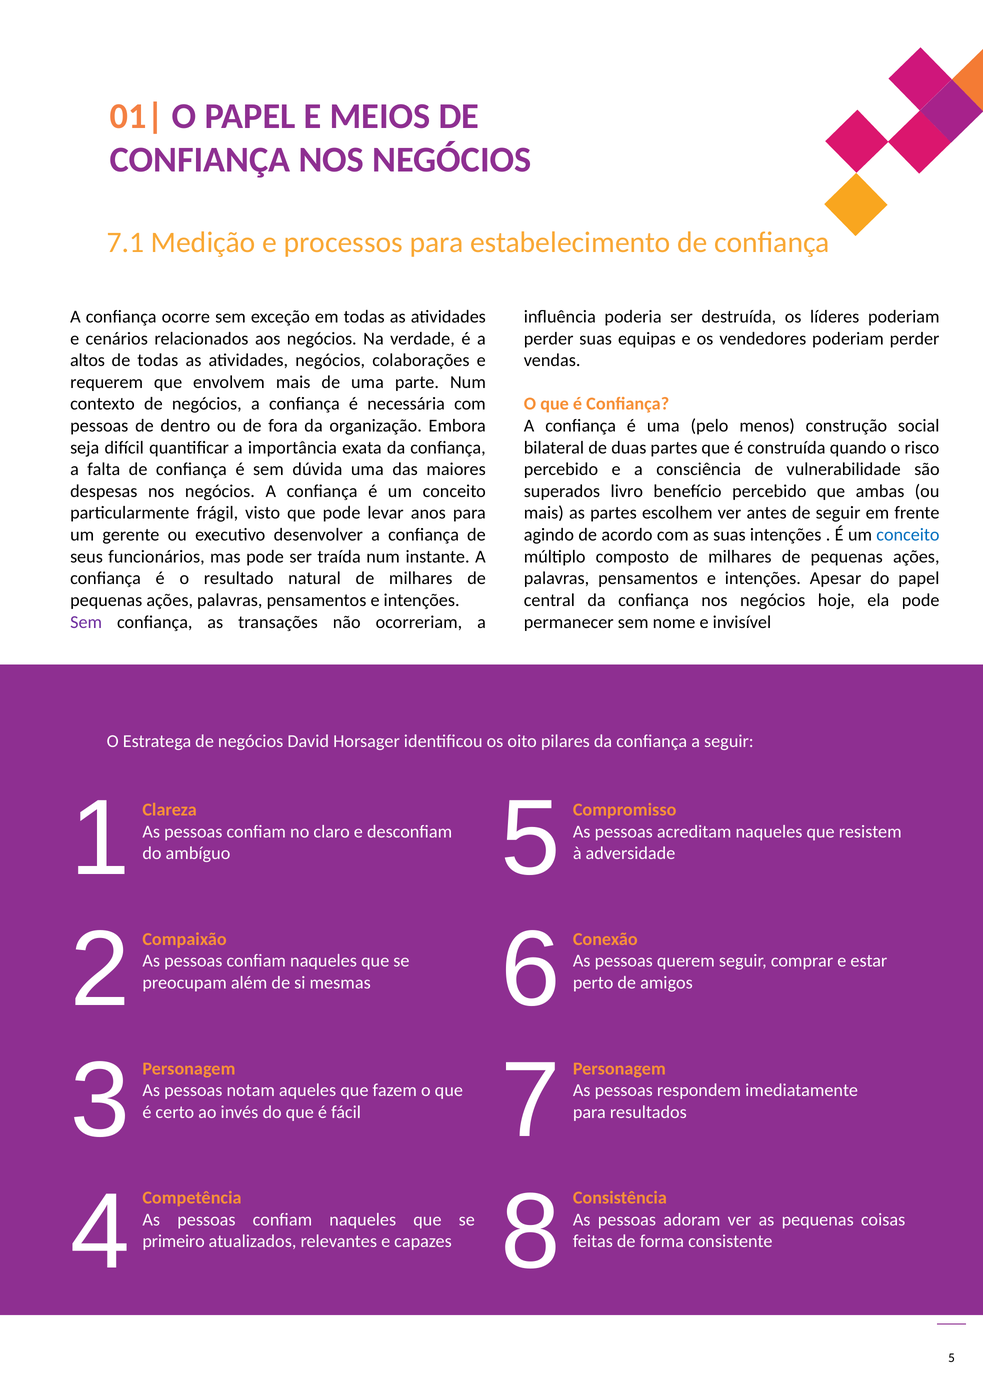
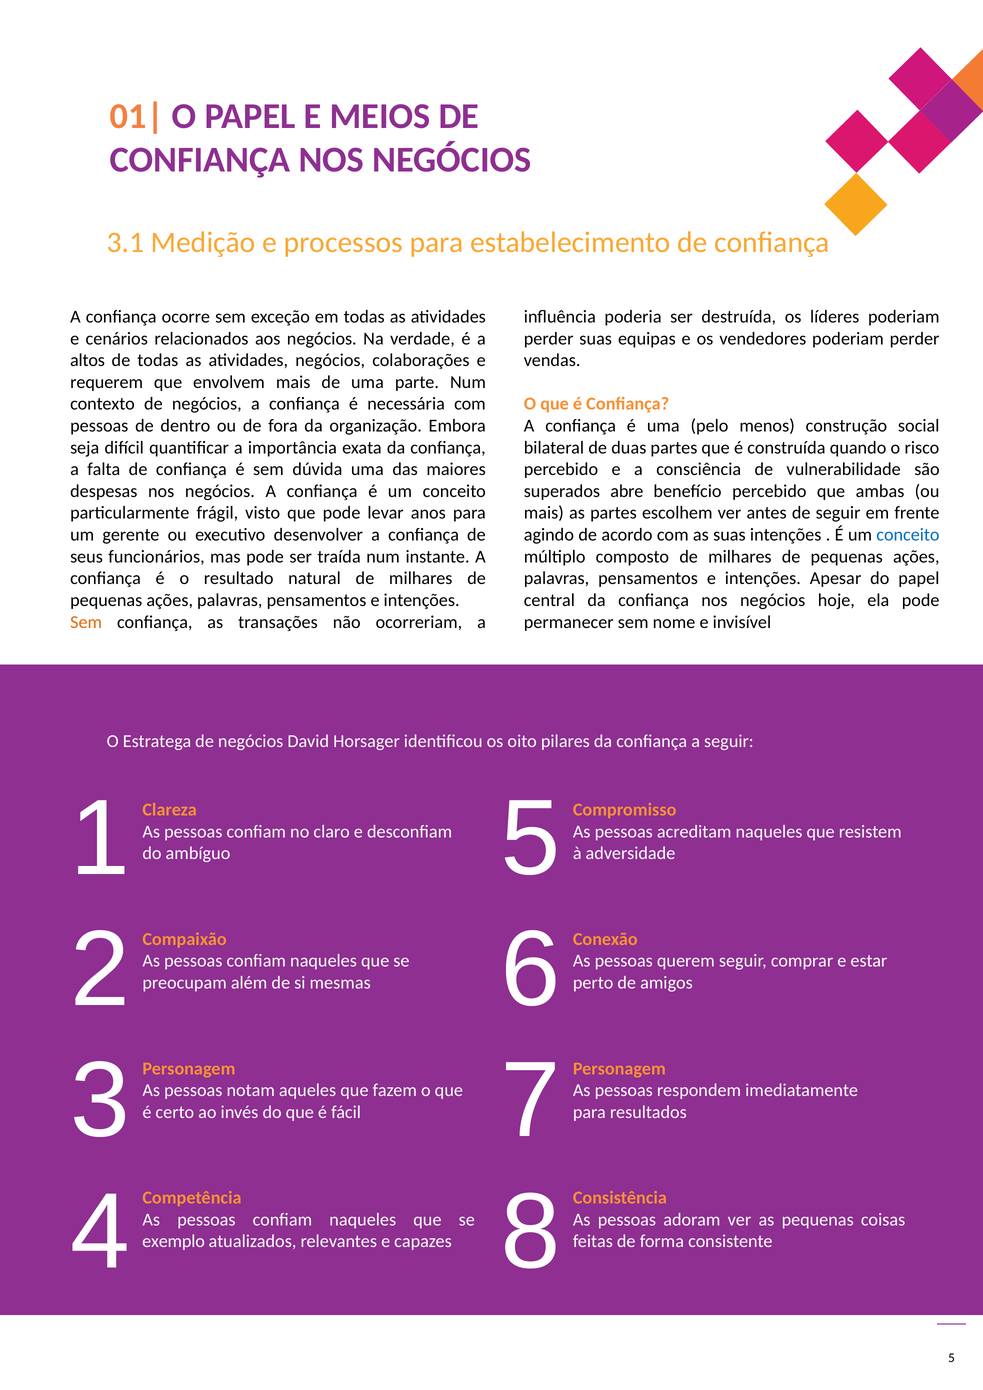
7.1: 7.1 -> 3.1 (125, 243)
livro: livro -> abre (627, 491)
Sem colour: purple -> orange (86, 622)
primeiro: primeiro -> exemplo (174, 1242)
